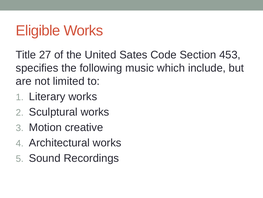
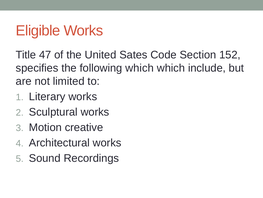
27: 27 -> 47 (45, 55)
453: 453 -> 152 (230, 55)
following music: music -> which (140, 68)
